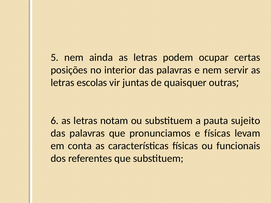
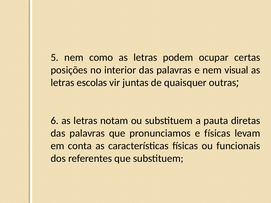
ainda: ainda -> como (101, 57)
servir: servir -> visual (236, 70)
sujeito: sujeito -> diretas (246, 121)
